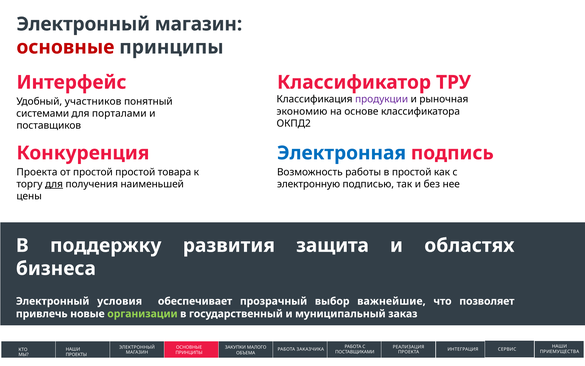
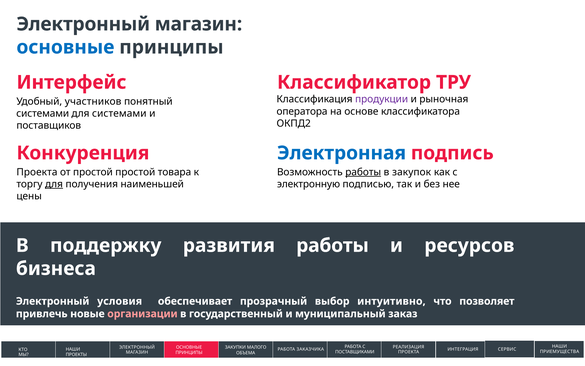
основные colour: red -> blue (65, 47)
экономию: экономию -> оператора (302, 111)
для порталами: порталами -> системами (119, 113)
работы underline: none -> present (363, 172)
в простой: простой -> закупок (412, 172)
развития защита: защита -> работы (333, 245)
областях: областях -> ресурсов (469, 245)
важнейшие: важнейшие -> интуитивно (391, 301)
организации colour: light green -> pink (142, 314)
